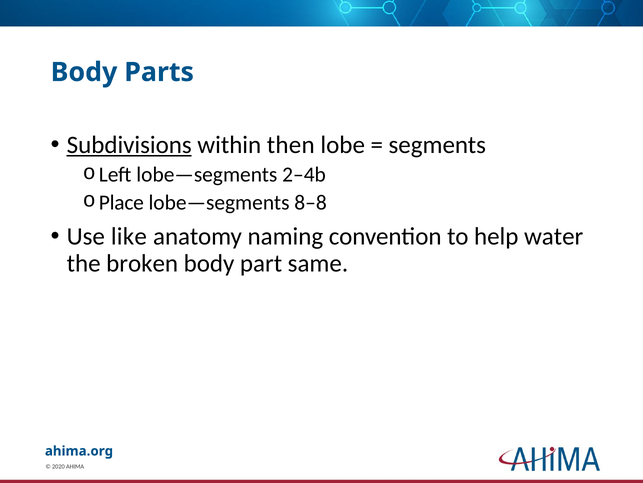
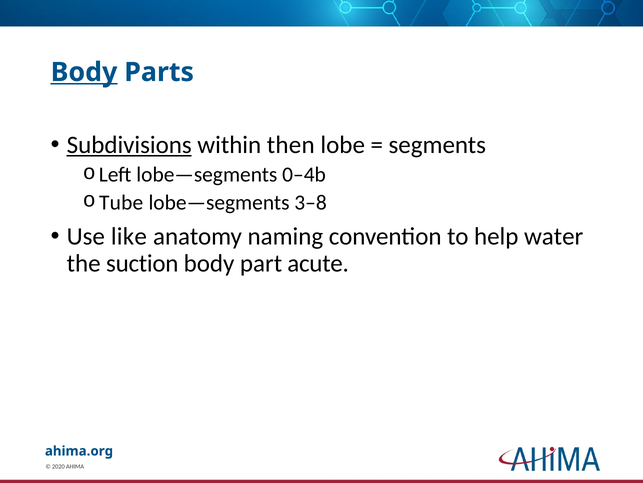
Body underline: none -> present (84, 72)
2–4b: 2–4b -> 0–4b (304, 175)
Place: Place -> Tube (121, 202)
8–8: 8–8 -> 3–8 (311, 202)
broken: broken -> suction (142, 263)
same: same -> acute (318, 263)
